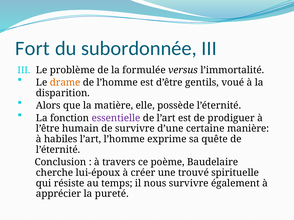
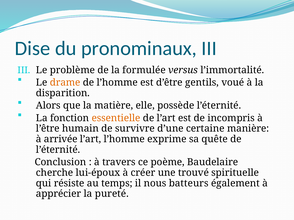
Fort: Fort -> Dise (33, 49)
subordonnée: subordonnée -> pronominaux (139, 49)
essentielle colour: purple -> orange (116, 118)
prodiguer: prodiguer -> incompris (231, 118)
habiles: habiles -> arrivée (61, 139)
nous survivre: survivre -> batteurs (189, 184)
